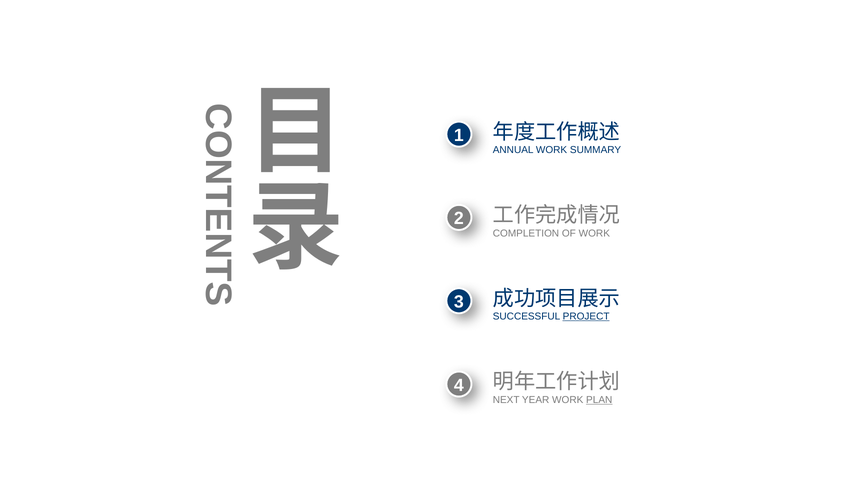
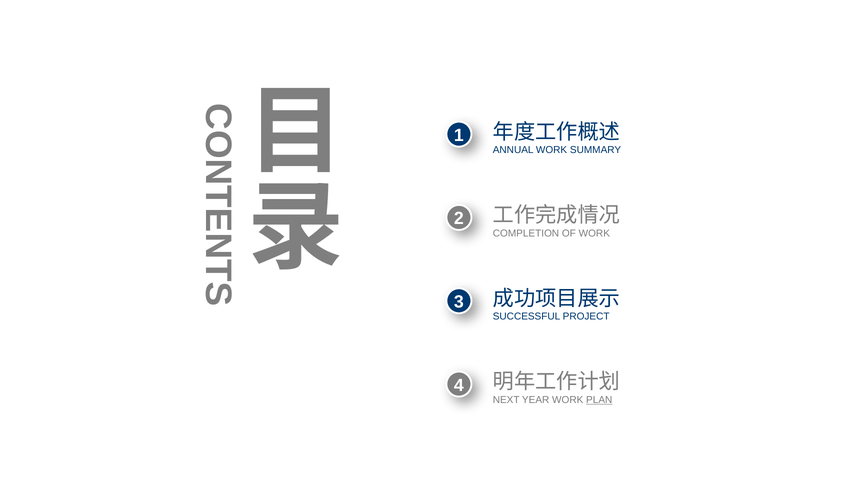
PROJECT underline: present -> none (586, 317)
